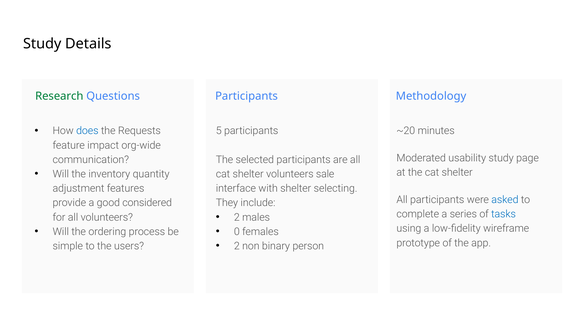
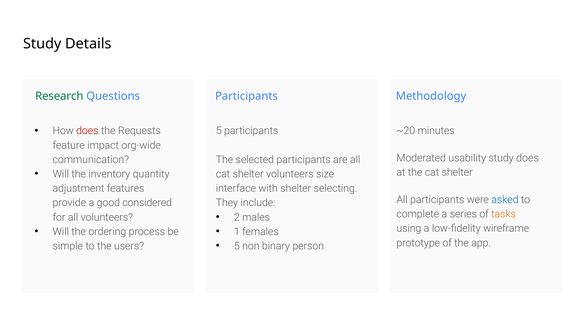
does colour: blue -> red (87, 131)
study page: page -> does (528, 158)
sale: sale -> size (325, 174)
tasks colour: blue -> orange (504, 214)
0: 0 -> 1 (237, 232)
2: 2 -> 5 (237, 246)
